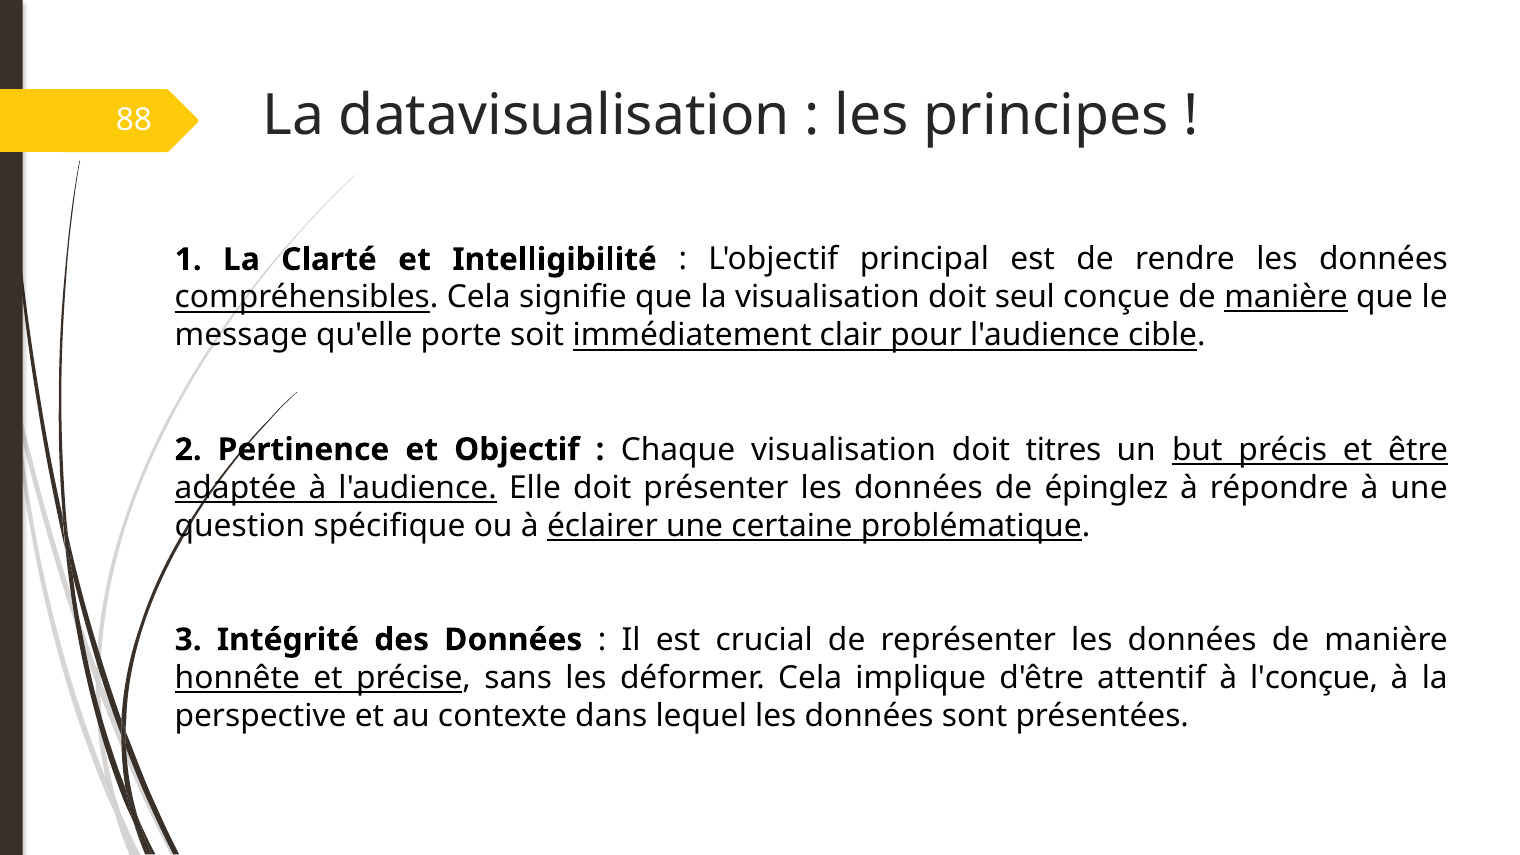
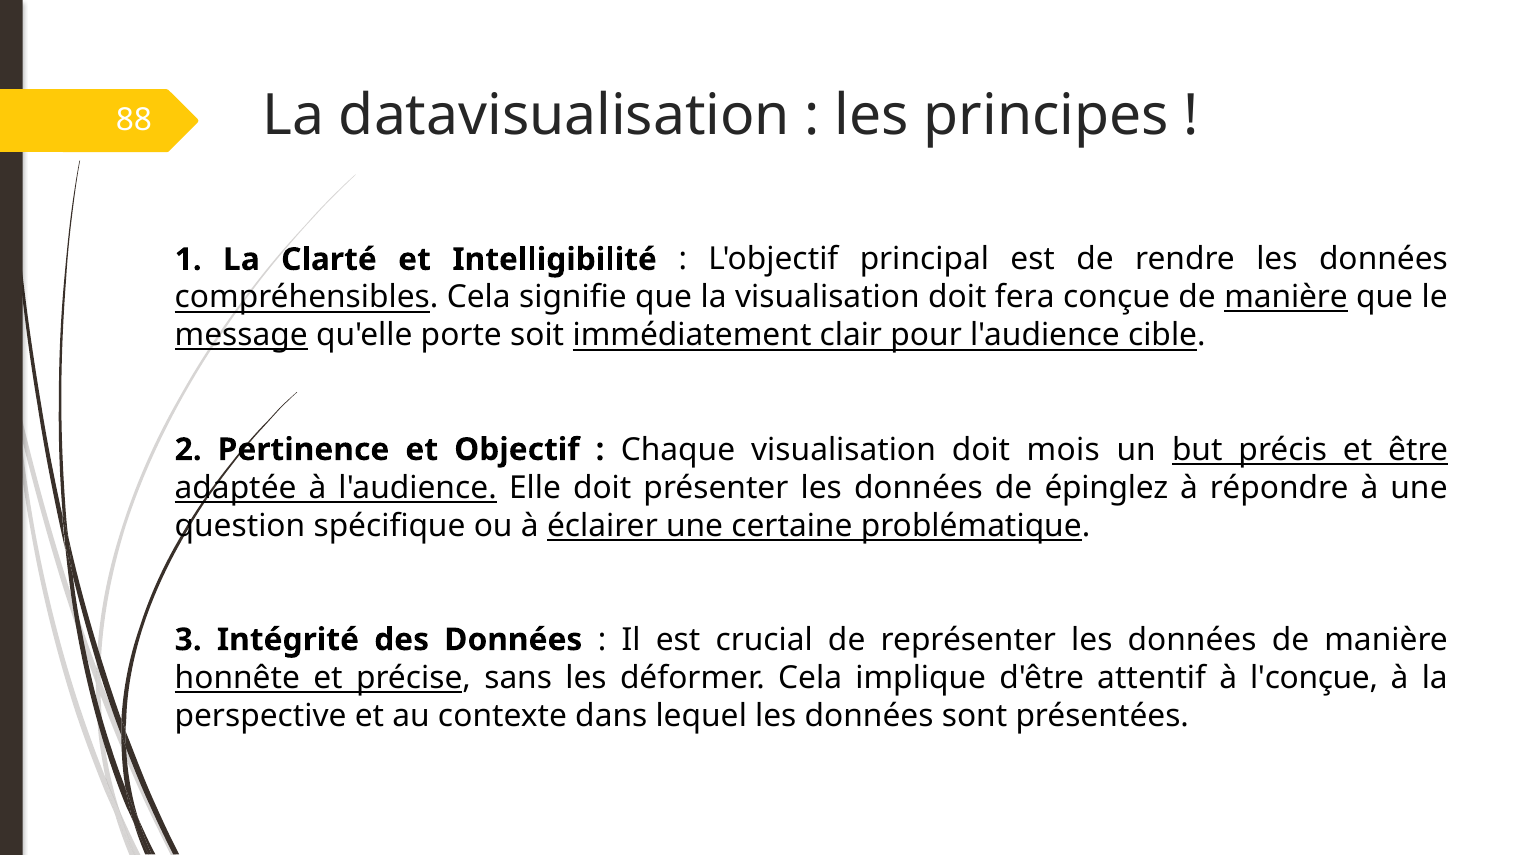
seul: seul -> fera (1025, 298)
message underline: none -> present (241, 336)
titres: titres -> mois (1063, 450)
